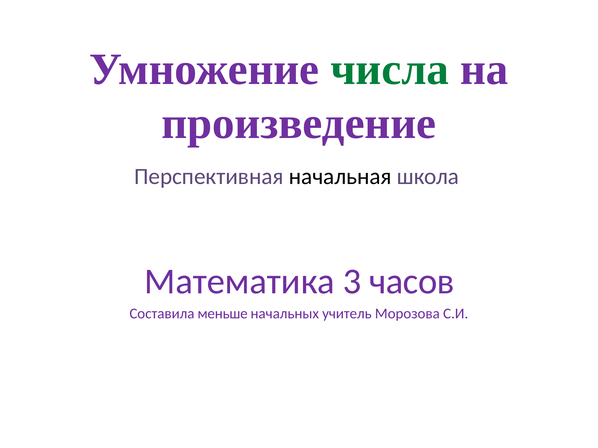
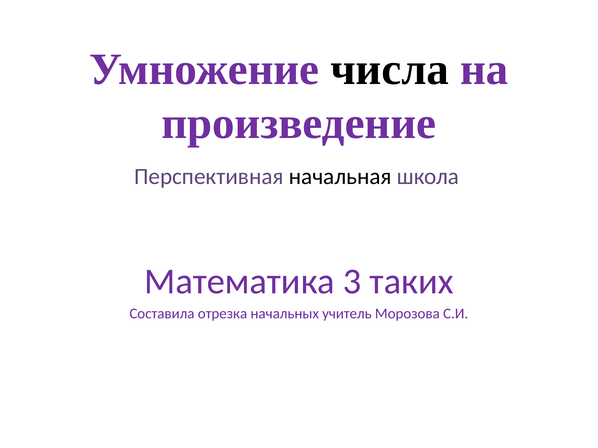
числа colour: green -> black (390, 70)
часов: часов -> таких (412, 282)
меньше: меньше -> отрезка (222, 314)
